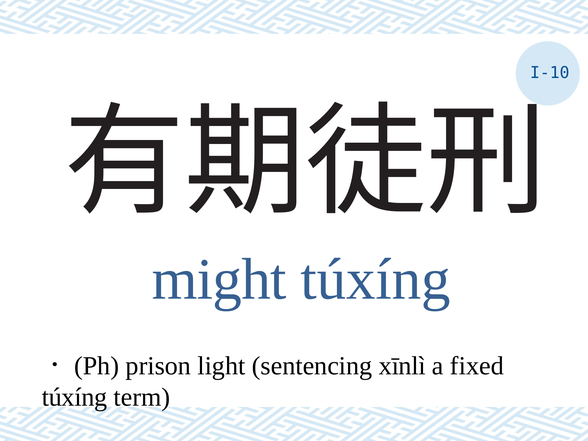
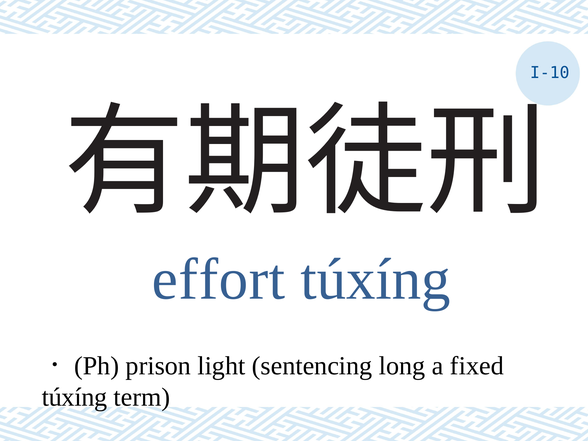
might: might -> effort (219, 280)
xīnlì: xīnlì -> long (402, 366)
